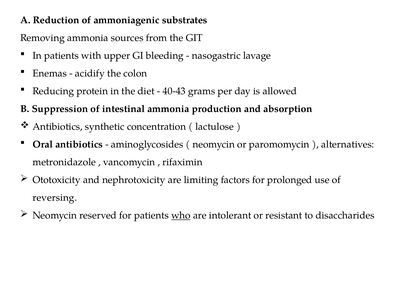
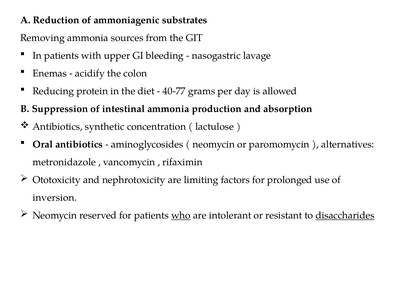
40-43: 40-43 -> 40-77 (174, 91)
reversing: reversing -> inversion (55, 197)
disaccharides underline: none -> present (345, 215)
